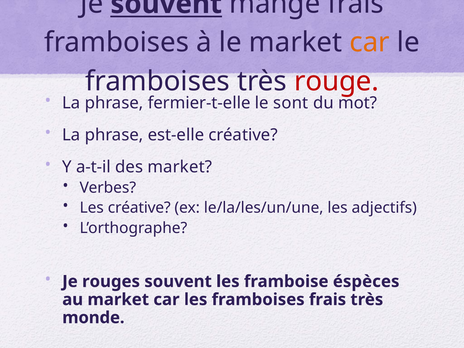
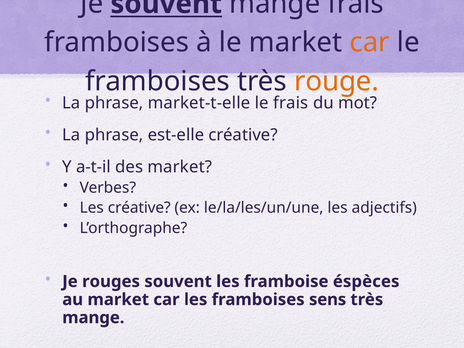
rouge colour: red -> orange (336, 81)
fermier-t-elle: fermier-t-elle -> market-t-elle (199, 103)
le sont: sont -> frais (291, 103)
framboises frais: frais -> sens (328, 300)
monde: monde -> mange (93, 318)
